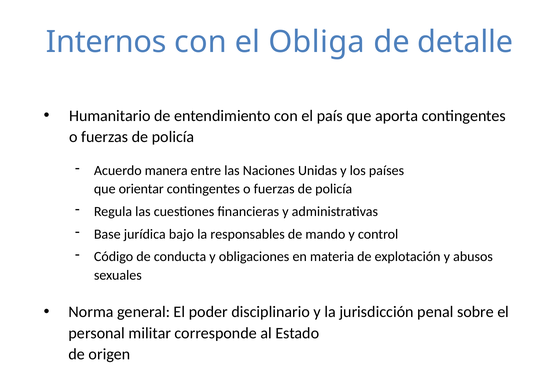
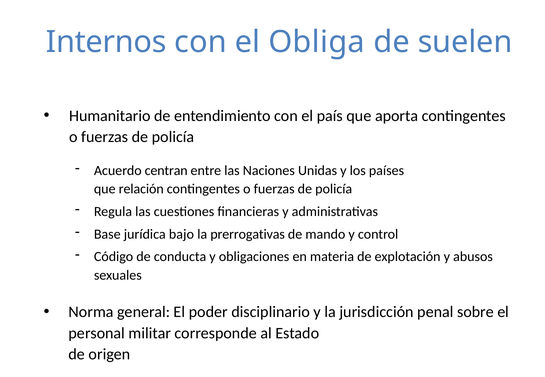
detalle: detalle -> suelen (465, 42)
manera: manera -> centran (166, 171)
orientar: orientar -> relación (141, 189)
responsables: responsables -> prerrogativas (248, 234)
